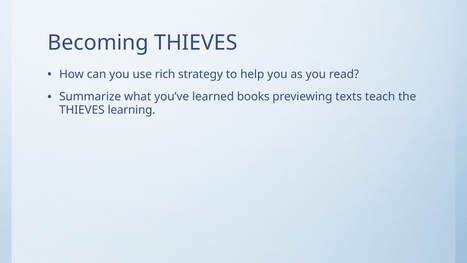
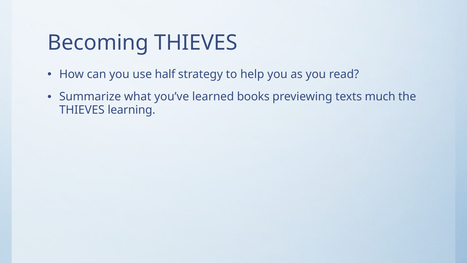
rich: rich -> half (165, 74)
teach: teach -> much (380, 97)
